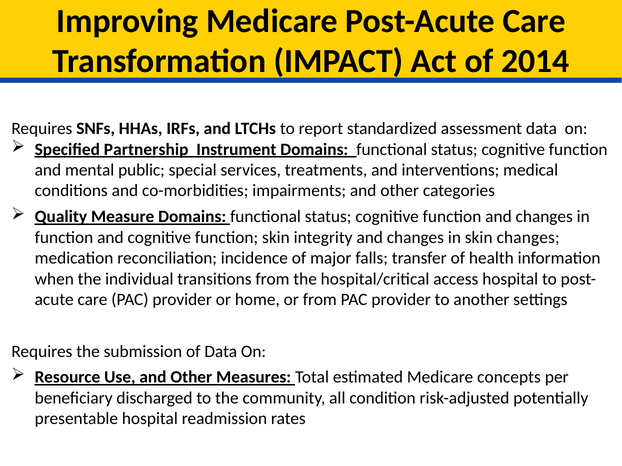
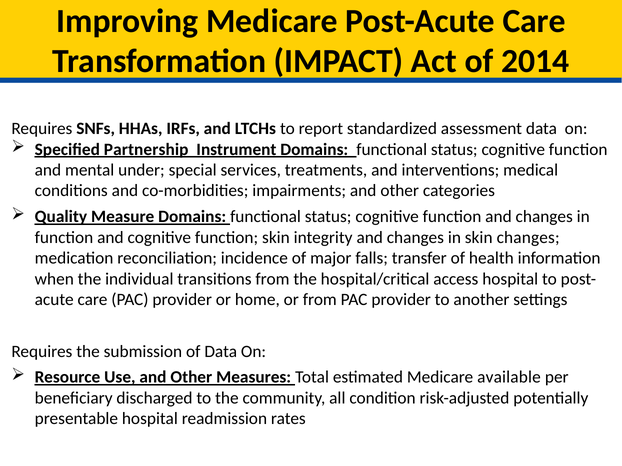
public: public -> under (141, 170)
concepts: concepts -> available (509, 378)
